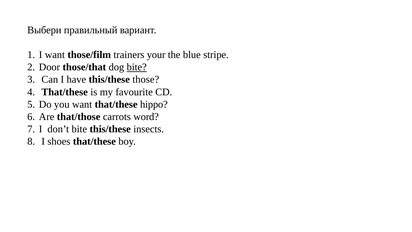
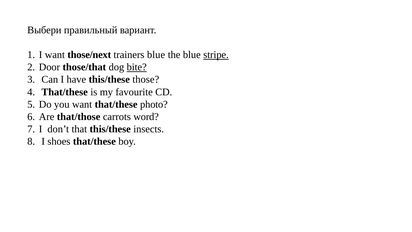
those/film: those/film -> those/next (89, 55)
trainers your: your -> blue (156, 55)
stripe underline: none -> present (216, 55)
hippo: hippo -> photo (154, 104)
don’t bite: bite -> that (79, 129)
